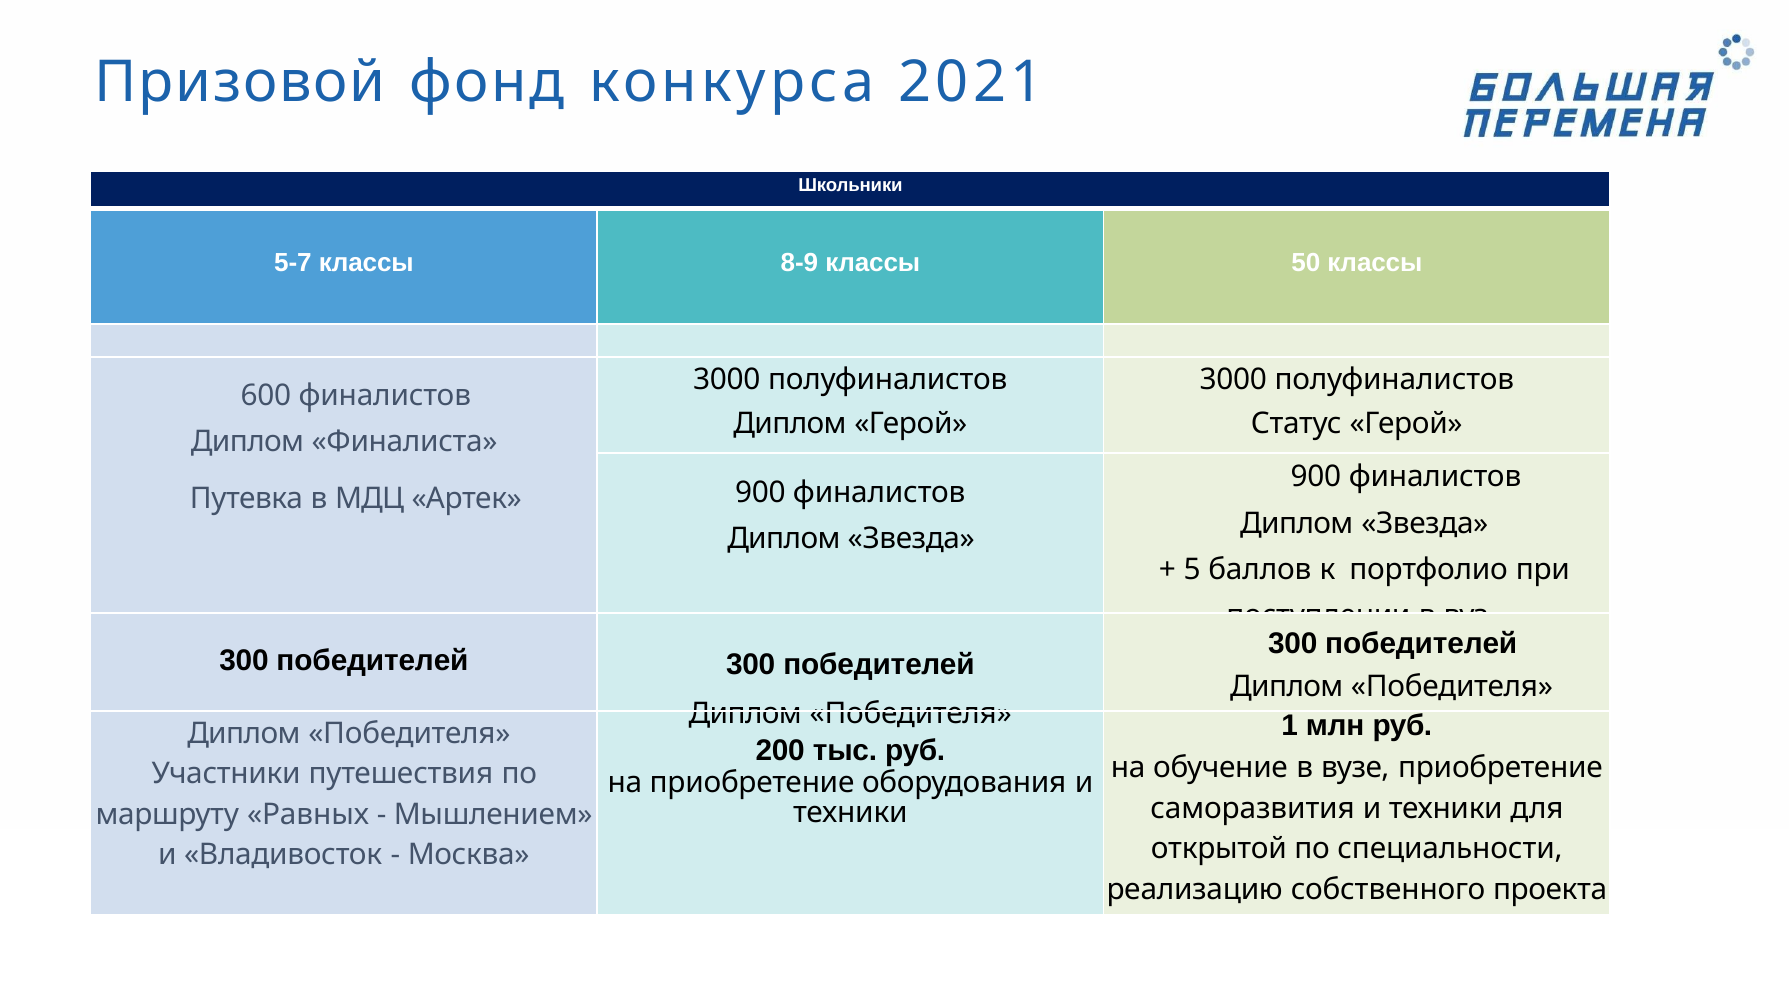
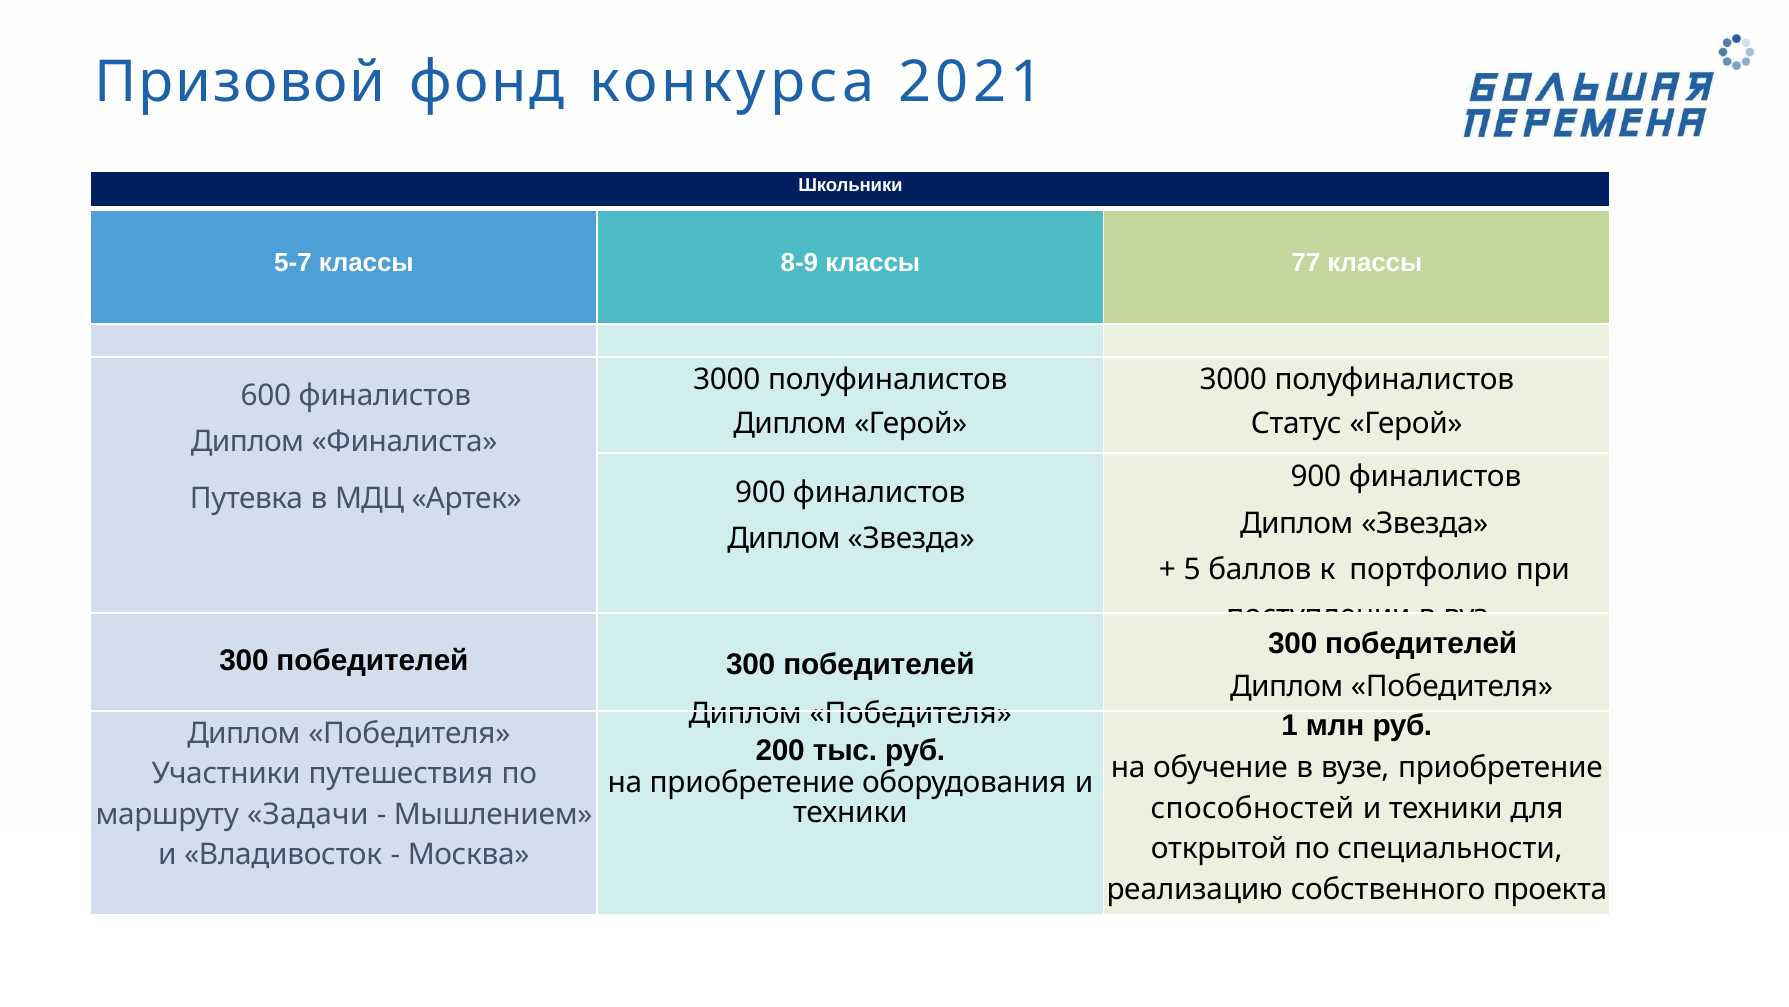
50: 50 -> 77 (1306, 263)
саморазвития: саморазвития -> способностей (1252, 808)
Равных: Равных -> Задачи (308, 814)
